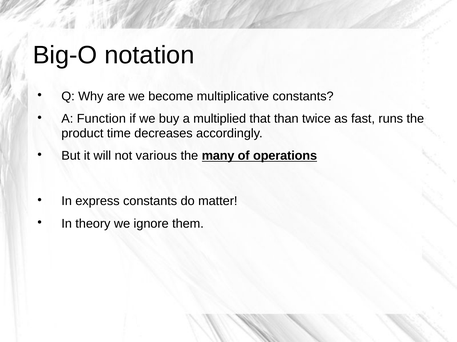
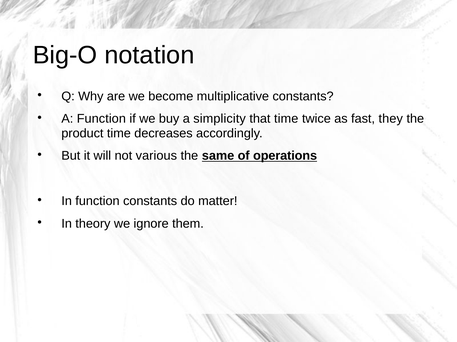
multiplied: multiplied -> simplicity (220, 119)
that than: than -> time (286, 119)
runs: runs -> they (391, 119)
many: many -> same (218, 156)
In express: express -> function (97, 201)
